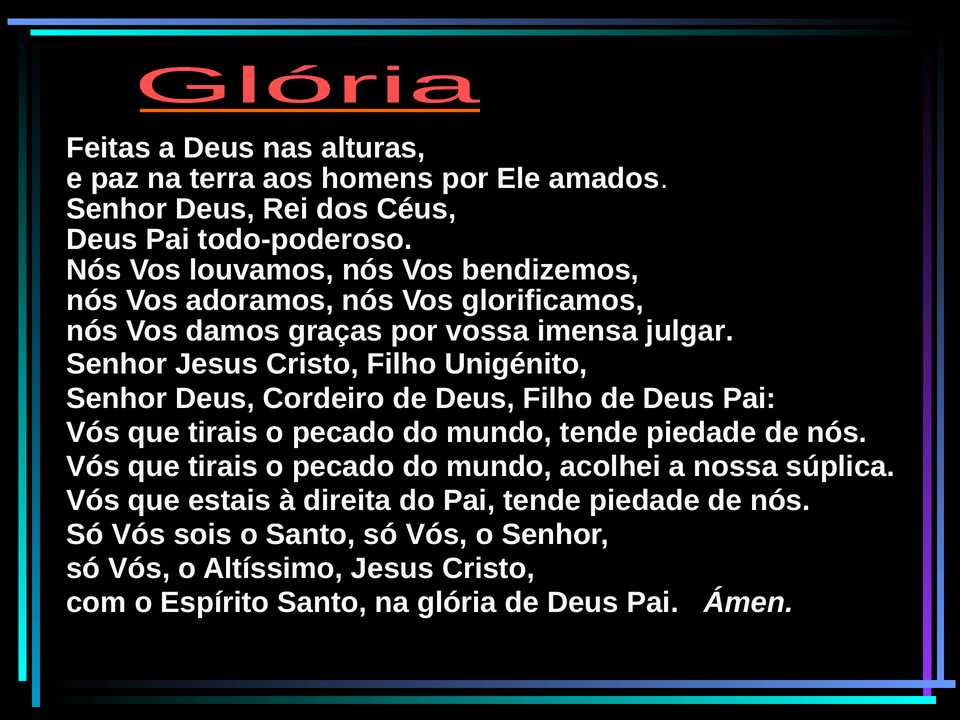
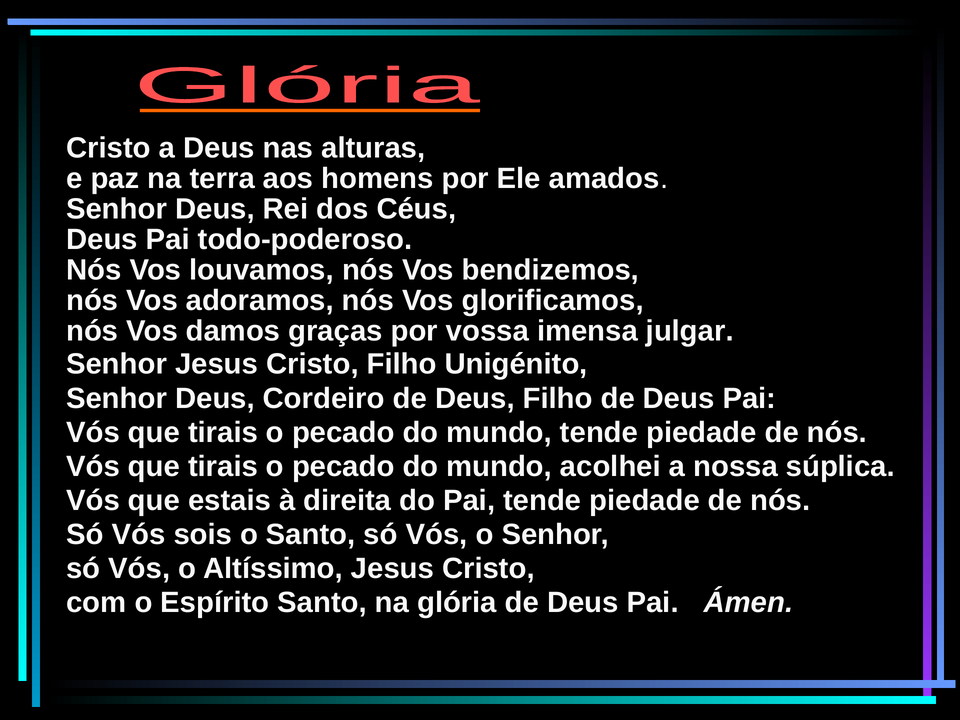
Feitas: Feitas -> Cristo (109, 148)
